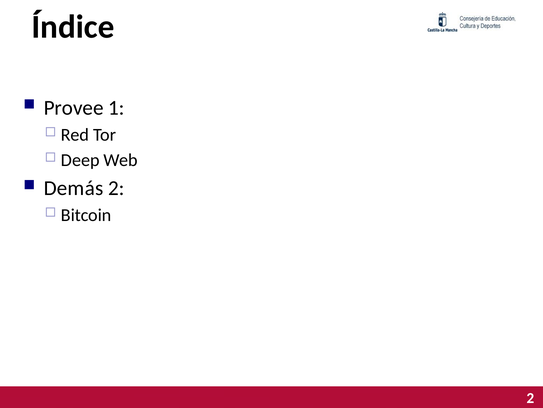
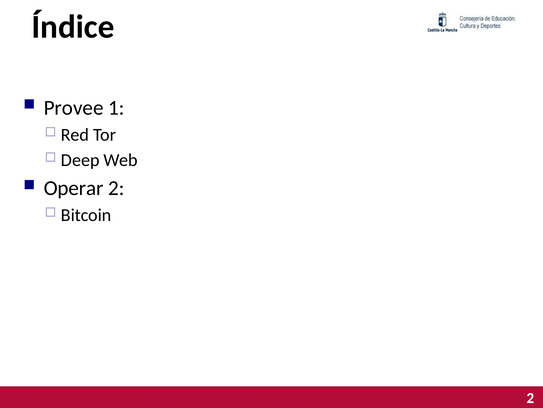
Demás: Demás -> Operar (74, 188)
